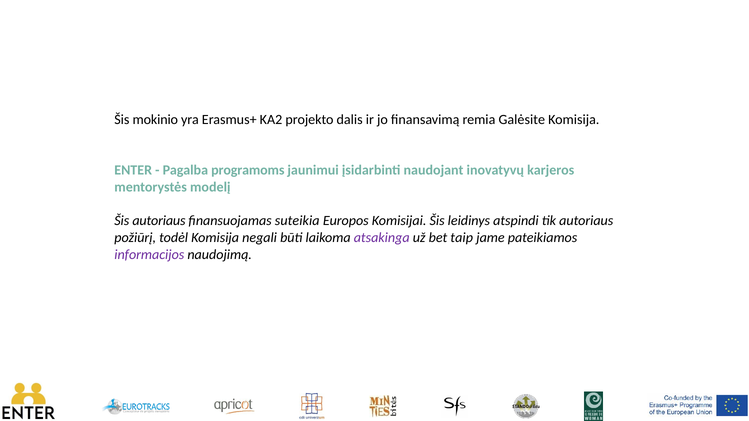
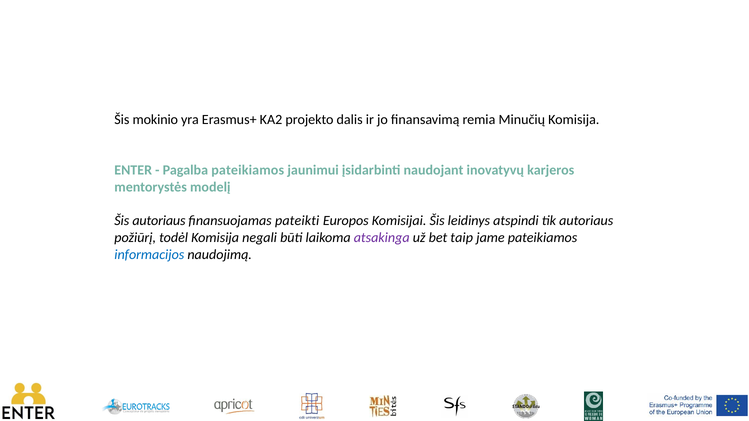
Galėsite: Galėsite -> Minučių (522, 120)
Pagalba programoms: programoms -> pateikiamos (248, 170)
suteikia: suteikia -> pateikti (297, 221)
informacijos colour: purple -> blue (149, 255)
